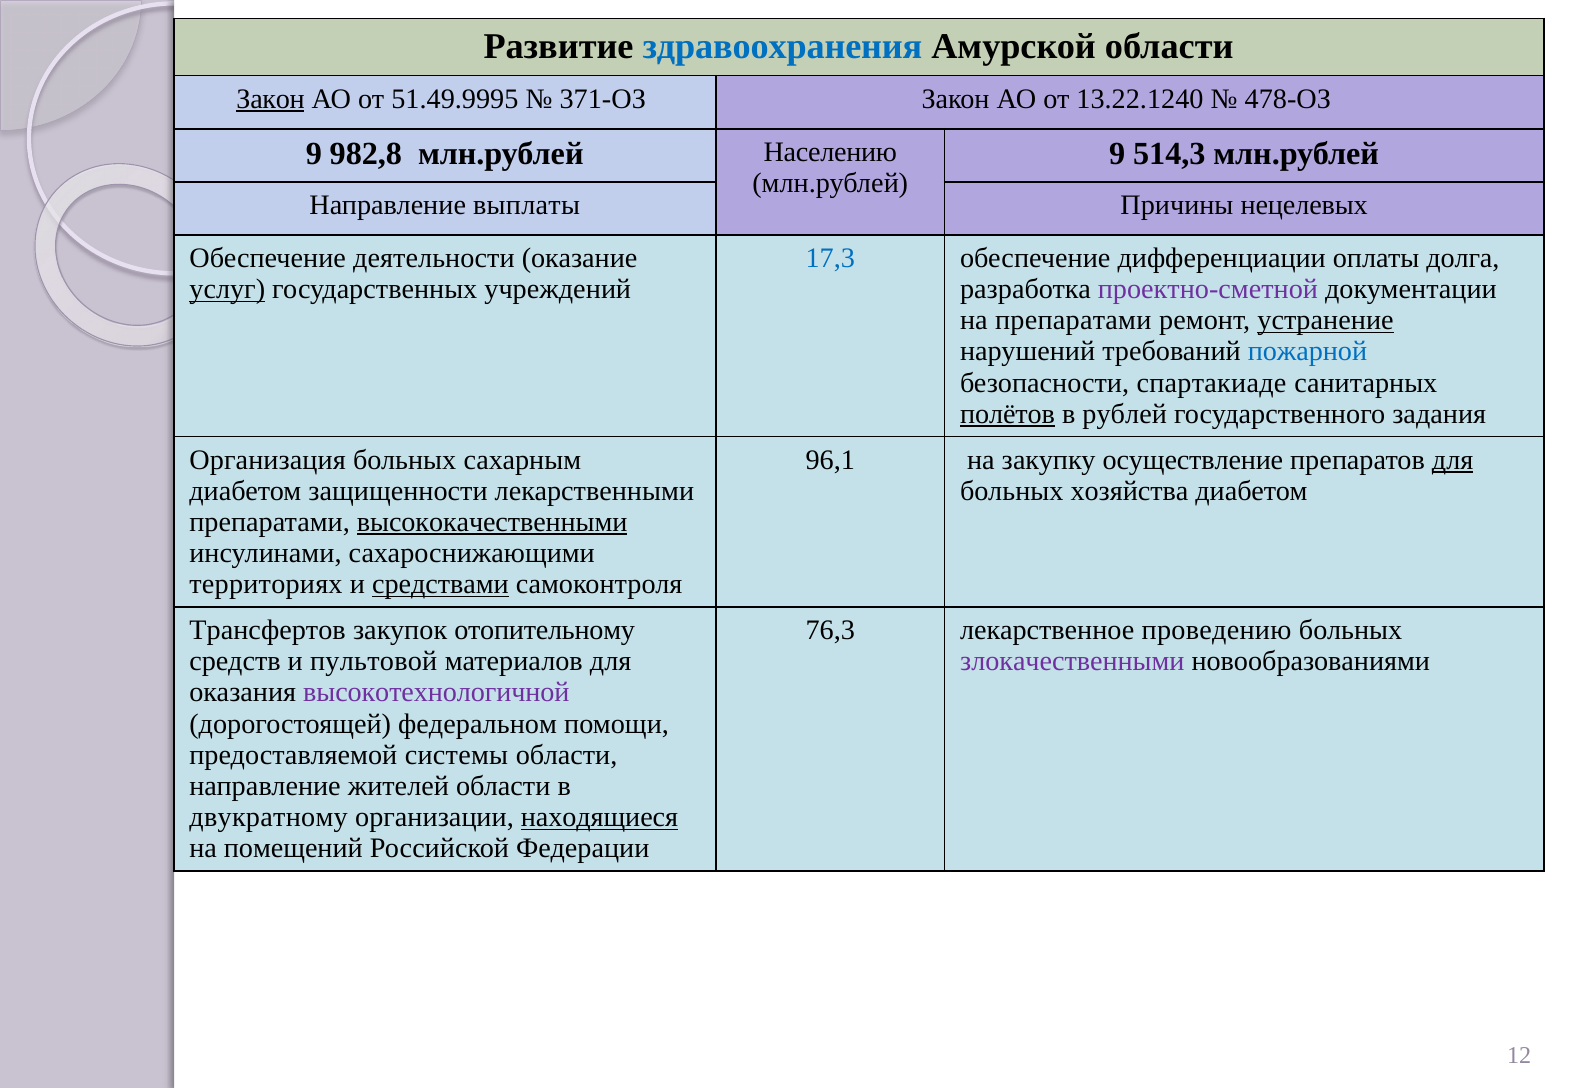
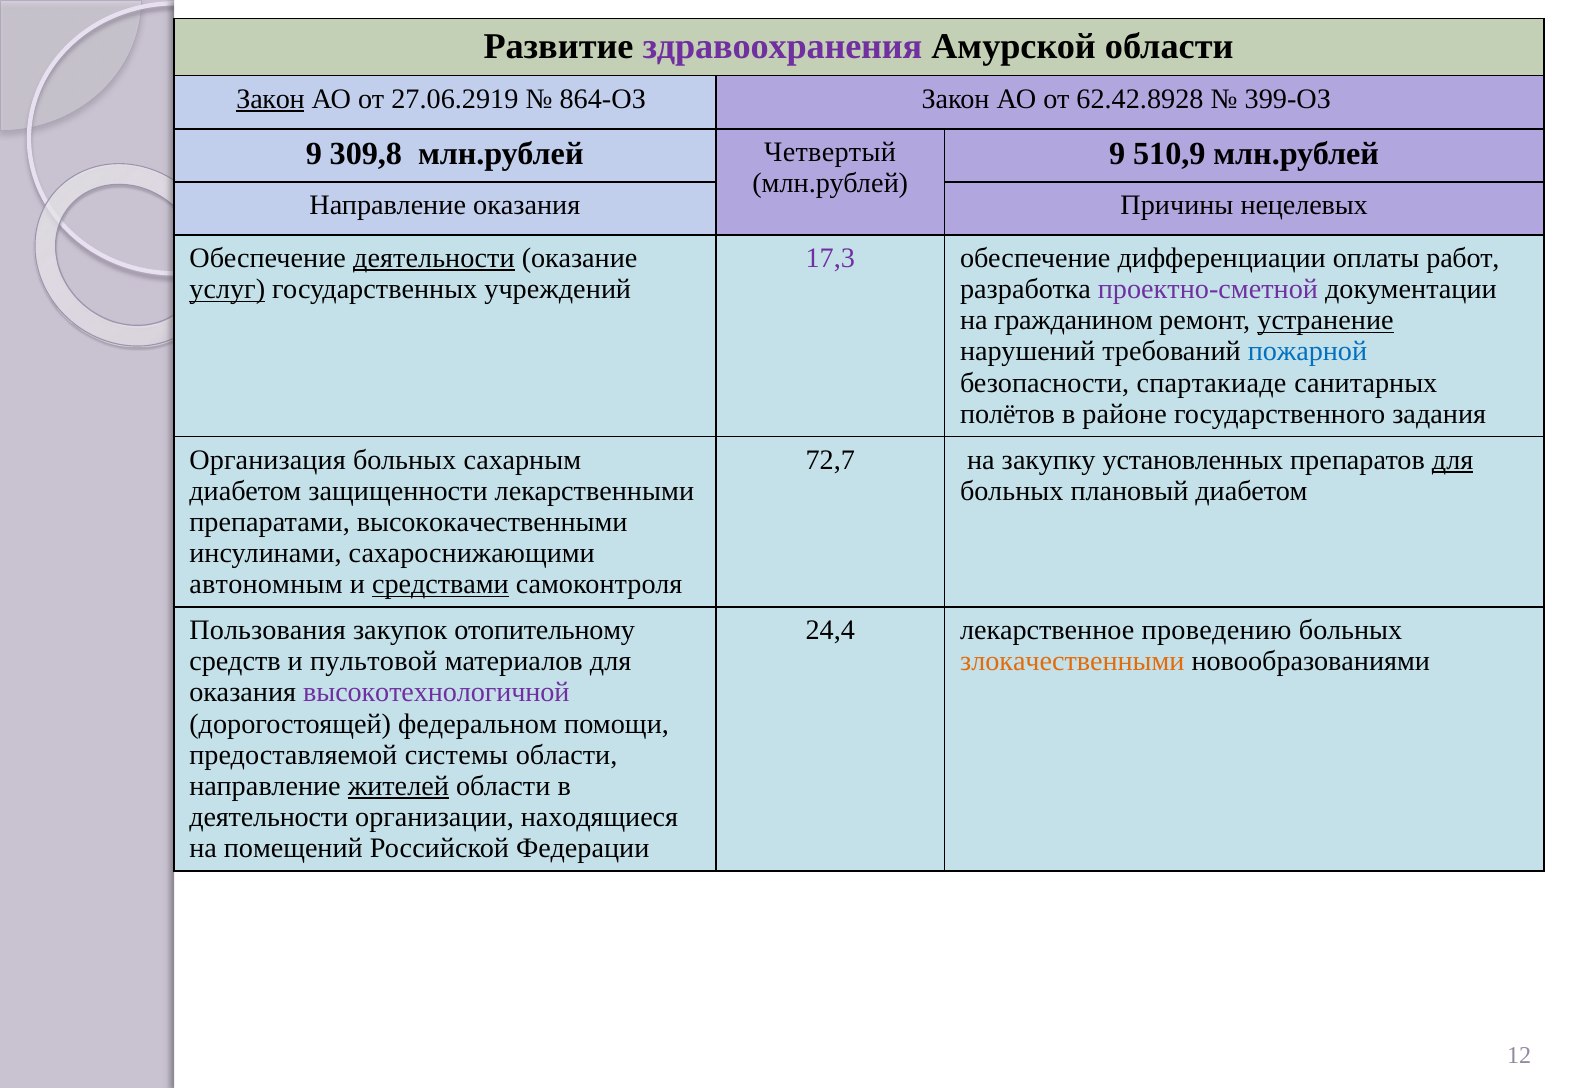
здравоохранения colour: blue -> purple (782, 46)
51.49.9995: 51.49.9995 -> 27.06.2919 (455, 99)
371-ОЗ: 371-ОЗ -> 864-ОЗ (603, 99)
13.22.1240: 13.22.1240 -> 62.42.8928 (1140, 99)
478-ОЗ: 478-ОЗ -> 399-ОЗ (1288, 99)
982,8: 982,8 -> 309,8 (366, 154)
Населению: Населению -> Четвертый (830, 152)
514,3: 514,3 -> 510,9 (1169, 154)
Направление выплаты: выплаты -> оказания (527, 205)
деятельности underline: none -> present (434, 258)
17,3 colour: blue -> purple (830, 258)
долга: долга -> работ (1463, 258)
на препаратами: препаратами -> гражданином (1074, 320)
полётов underline: present -> none (1008, 414)
рублей: рублей -> районе (1125, 414)
96,1: 96,1 -> 72,7 (830, 460)
осуществление: осуществление -> установленных (1193, 460)
хозяйства: хозяйства -> плановый (1129, 491)
высококачественными underline: present -> none (492, 522)
территориях: территориях -> автономным (266, 584)
Трансфертов: Трансфертов -> Пользования (268, 630)
76,3: 76,3 -> 24,4 (830, 630)
злокачественными colour: purple -> orange (1072, 661)
жителей underline: none -> present (398, 786)
двукратному: двукратному -> деятельности (269, 817)
находящиеся underline: present -> none (599, 817)
